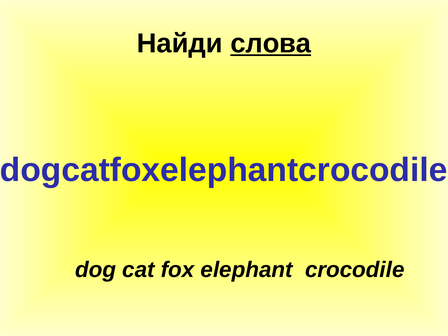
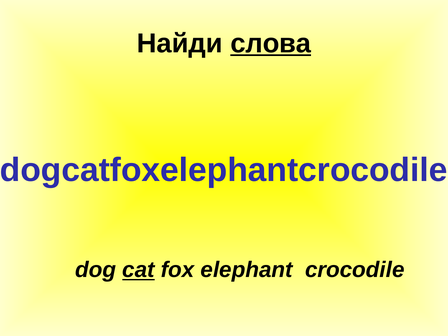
cat underline: none -> present (138, 270)
